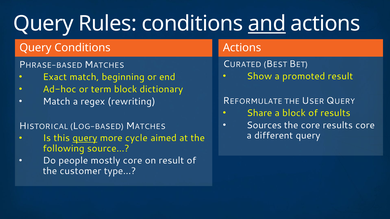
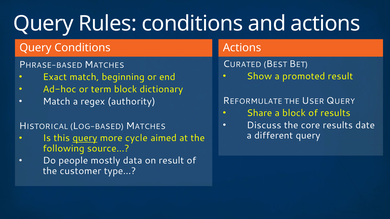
and underline: present -> none (267, 24)
rewriting: rewriting -> authority (131, 102)
Sources: Sources -> Discuss (264, 125)
results core: core -> date (365, 125)
mostly core: core -> data (133, 161)
